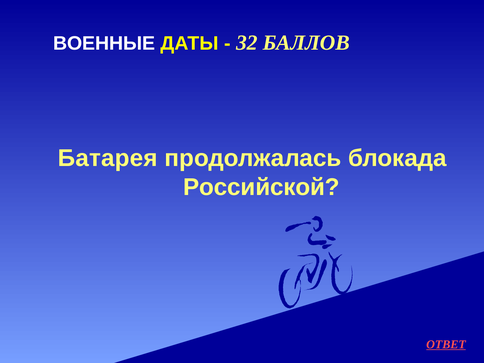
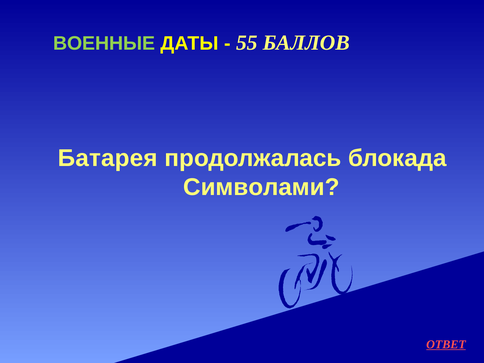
ВОЕННЫЕ colour: white -> light green (104, 43)
32: 32 -> 55 (247, 43)
Российской: Российской -> Символами (261, 187)
